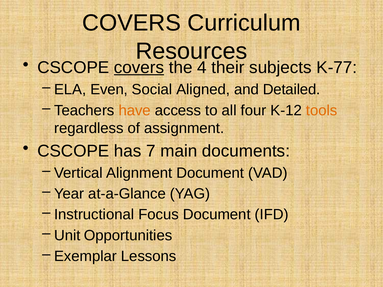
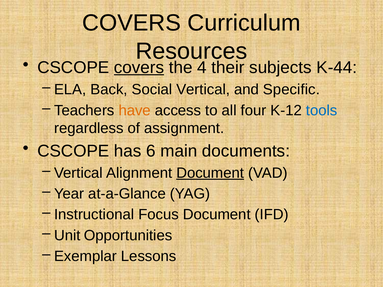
K-77: K-77 -> K-44 (337, 68)
Even: Even -> Back (109, 90)
Social Aligned: Aligned -> Vertical (203, 90)
Detailed: Detailed -> Specific (291, 90)
tools colour: orange -> blue (322, 110)
7: 7 -> 6 (151, 151)
Document underline: none -> present (210, 173)
